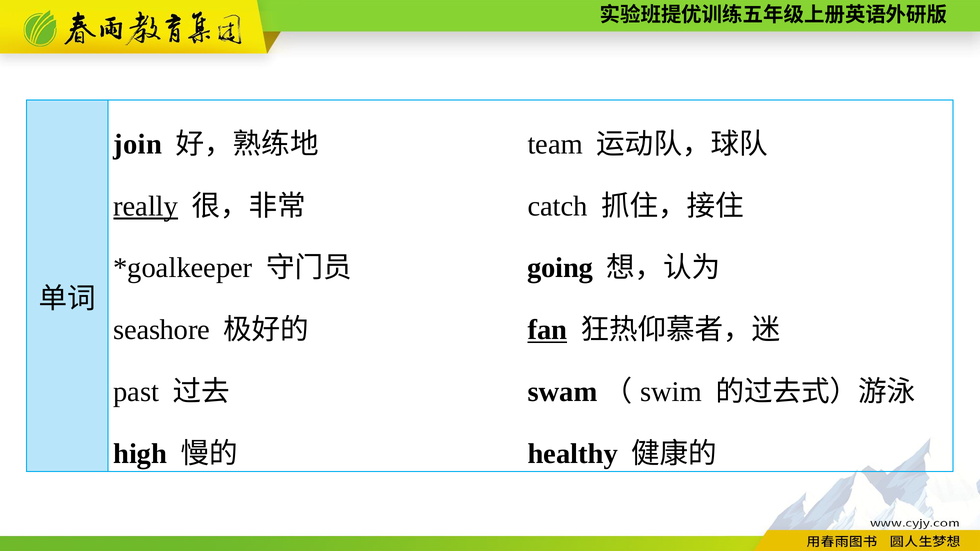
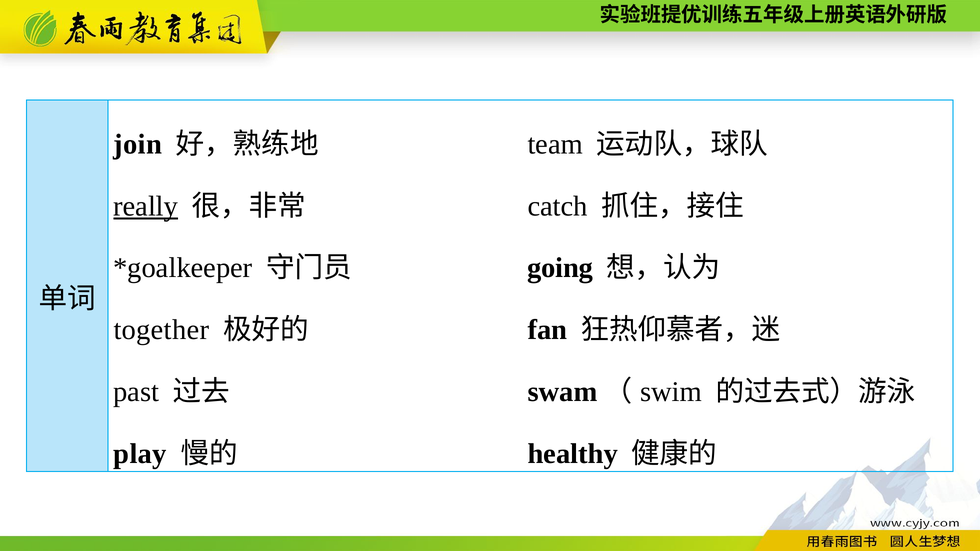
seashore: seashore -> together (161, 330)
fan underline: present -> none (547, 330)
high: high -> play (140, 454)
